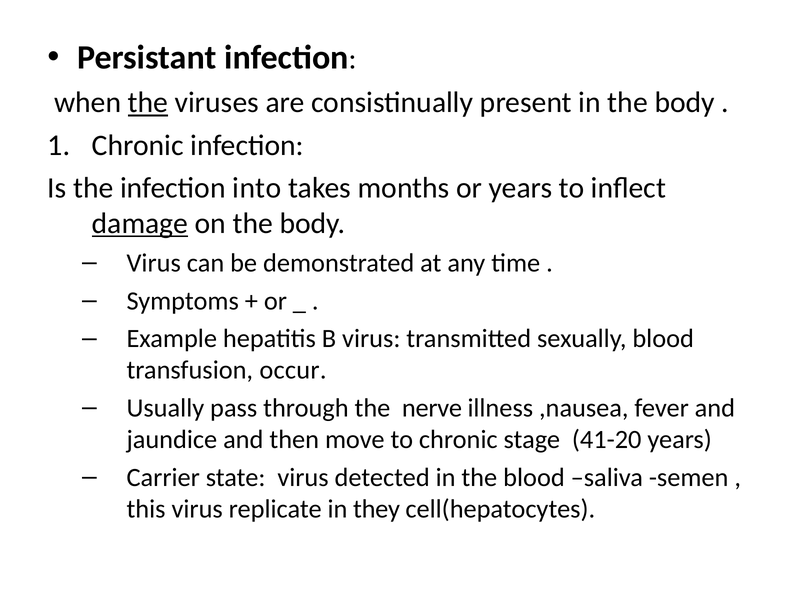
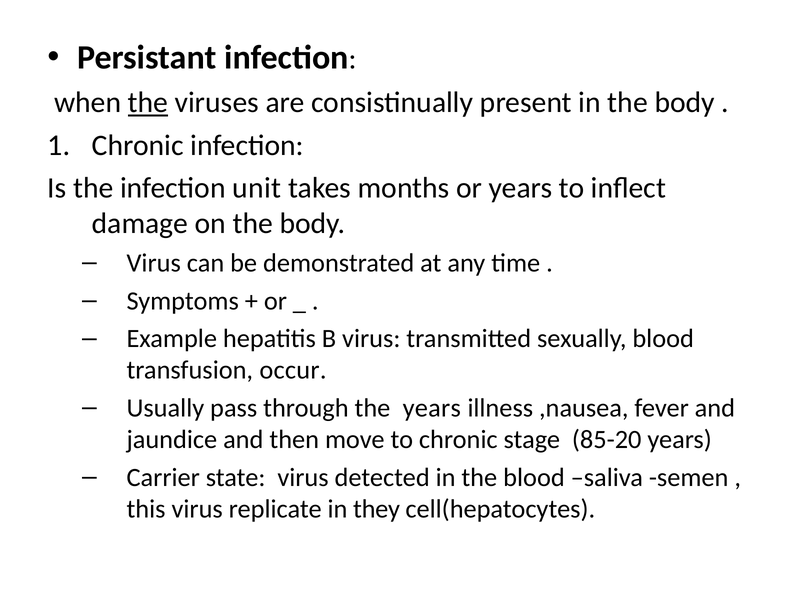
into: into -> unit (257, 188)
damage underline: present -> none (140, 224)
the nerve: nerve -> years (432, 408)
41-20: 41-20 -> 85-20 (607, 440)
